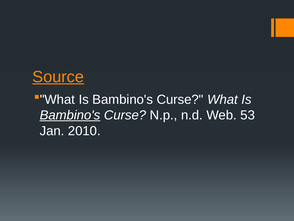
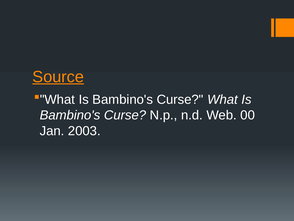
Bambino's underline: present -> none (70, 115)
53: 53 -> 00 (248, 115)
2010: 2010 -> 2003 (84, 131)
